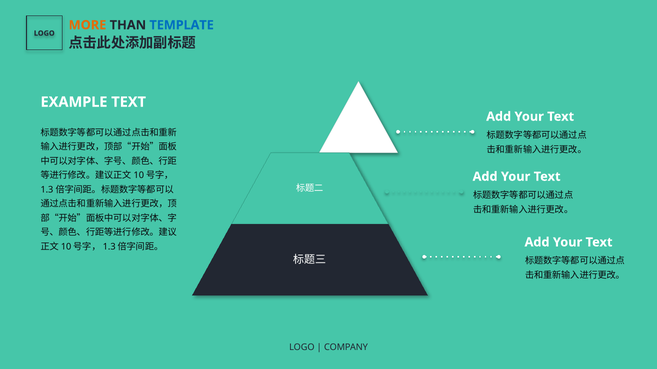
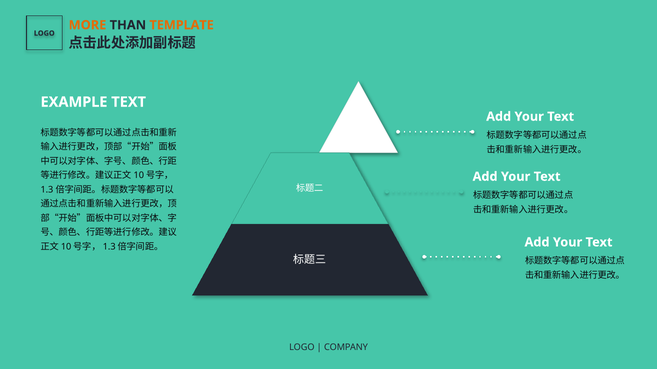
TEMPLATE colour: blue -> orange (182, 25)
